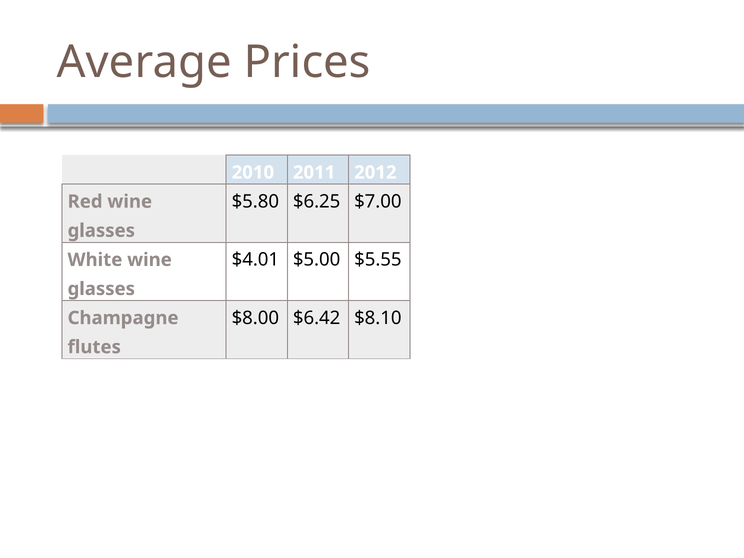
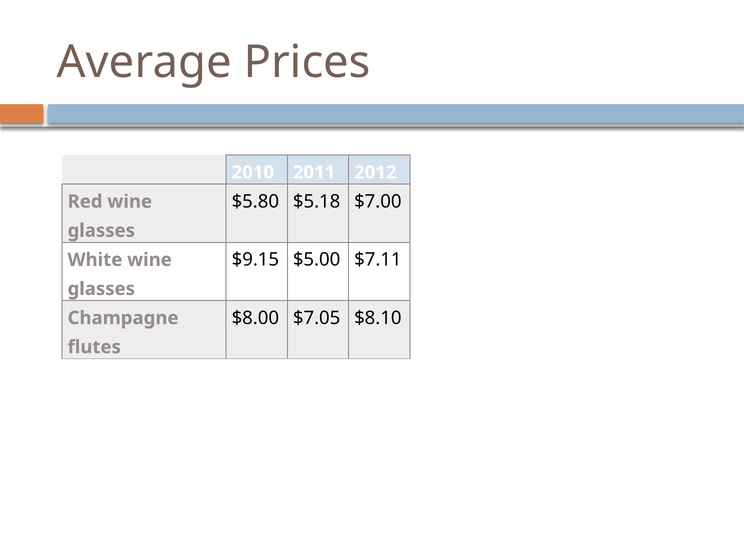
$6.25: $6.25 -> $5.18 (317, 202)
$4.01: $4.01 -> $9.15 (255, 260)
$5.55: $5.55 -> $7.11 (378, 260)
$6.42: $6.42 -> $7.05 (317, 318)
